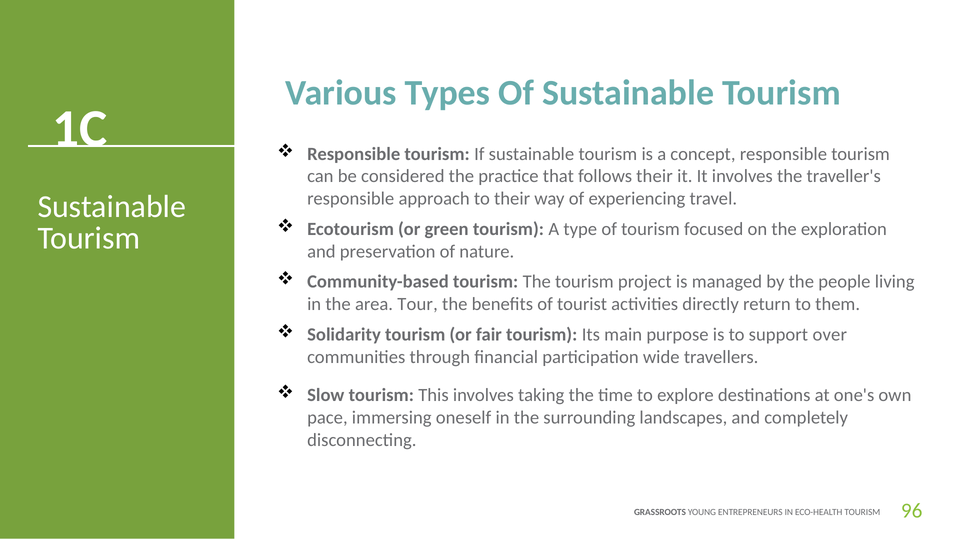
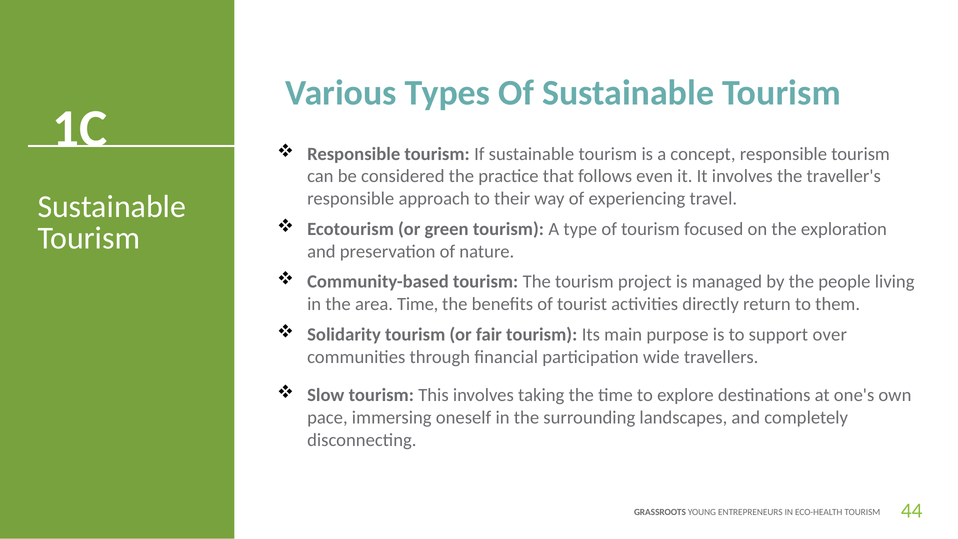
follows their: their -> even (655, 176)
area Tour: Tour -> Time (418, 304)
96: 96 -> 44 (912, 511)
